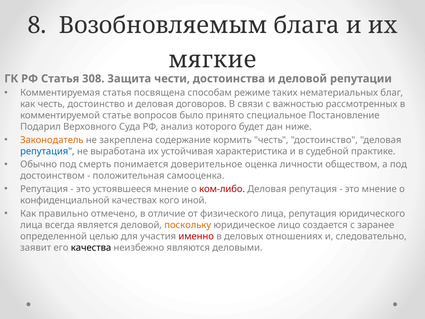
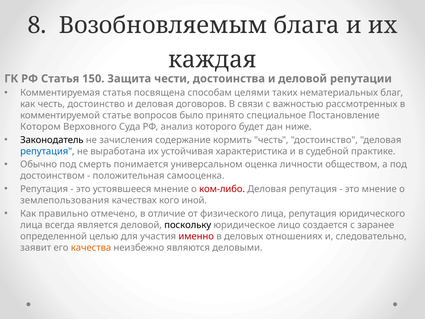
мягкие: мягкие -> каждая (212, 60)
308: 308 -> 150 (93, 79)
режиме: режиме -> целями (252, 93)
Подарил: Подарил -> Котором (40, 127)
Законодатель colour: orange -> black (52, 140)
закреплена: закреплена -> зачисления (126, 140)
доверительное: доверительное -> универсальном (207, 164)
конфиденциальной: конфиденциальной -> землепользования (65, 200)
поскольку colour: orange -> black (188, 225)
качества colour: black -> orange (91, 247)
